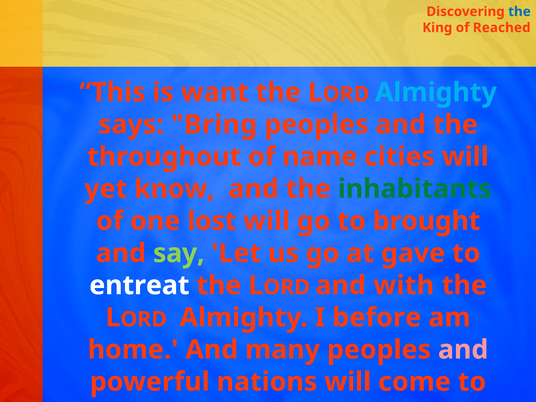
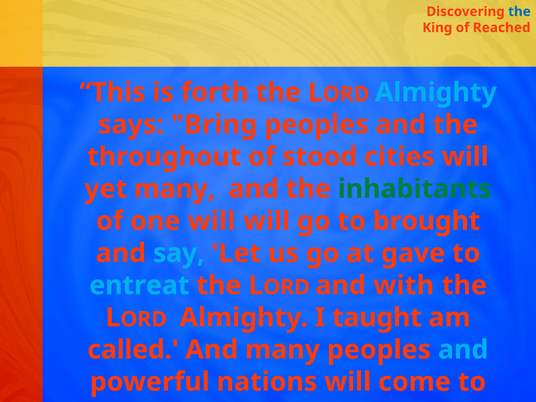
want: want -> forth (215, 92)
name: name -> stood (320, 157)
yet know: know -> many (174, 189)
one lost: lost -> will (212, 221)
say colour: light green -> light blue (179, 253)
entreat colour: white -> light blue (139, 285)
before: before -> taught (377, 318)
home: home -> called (133, 350)
and colour: pink -> light blue (463, 350)
